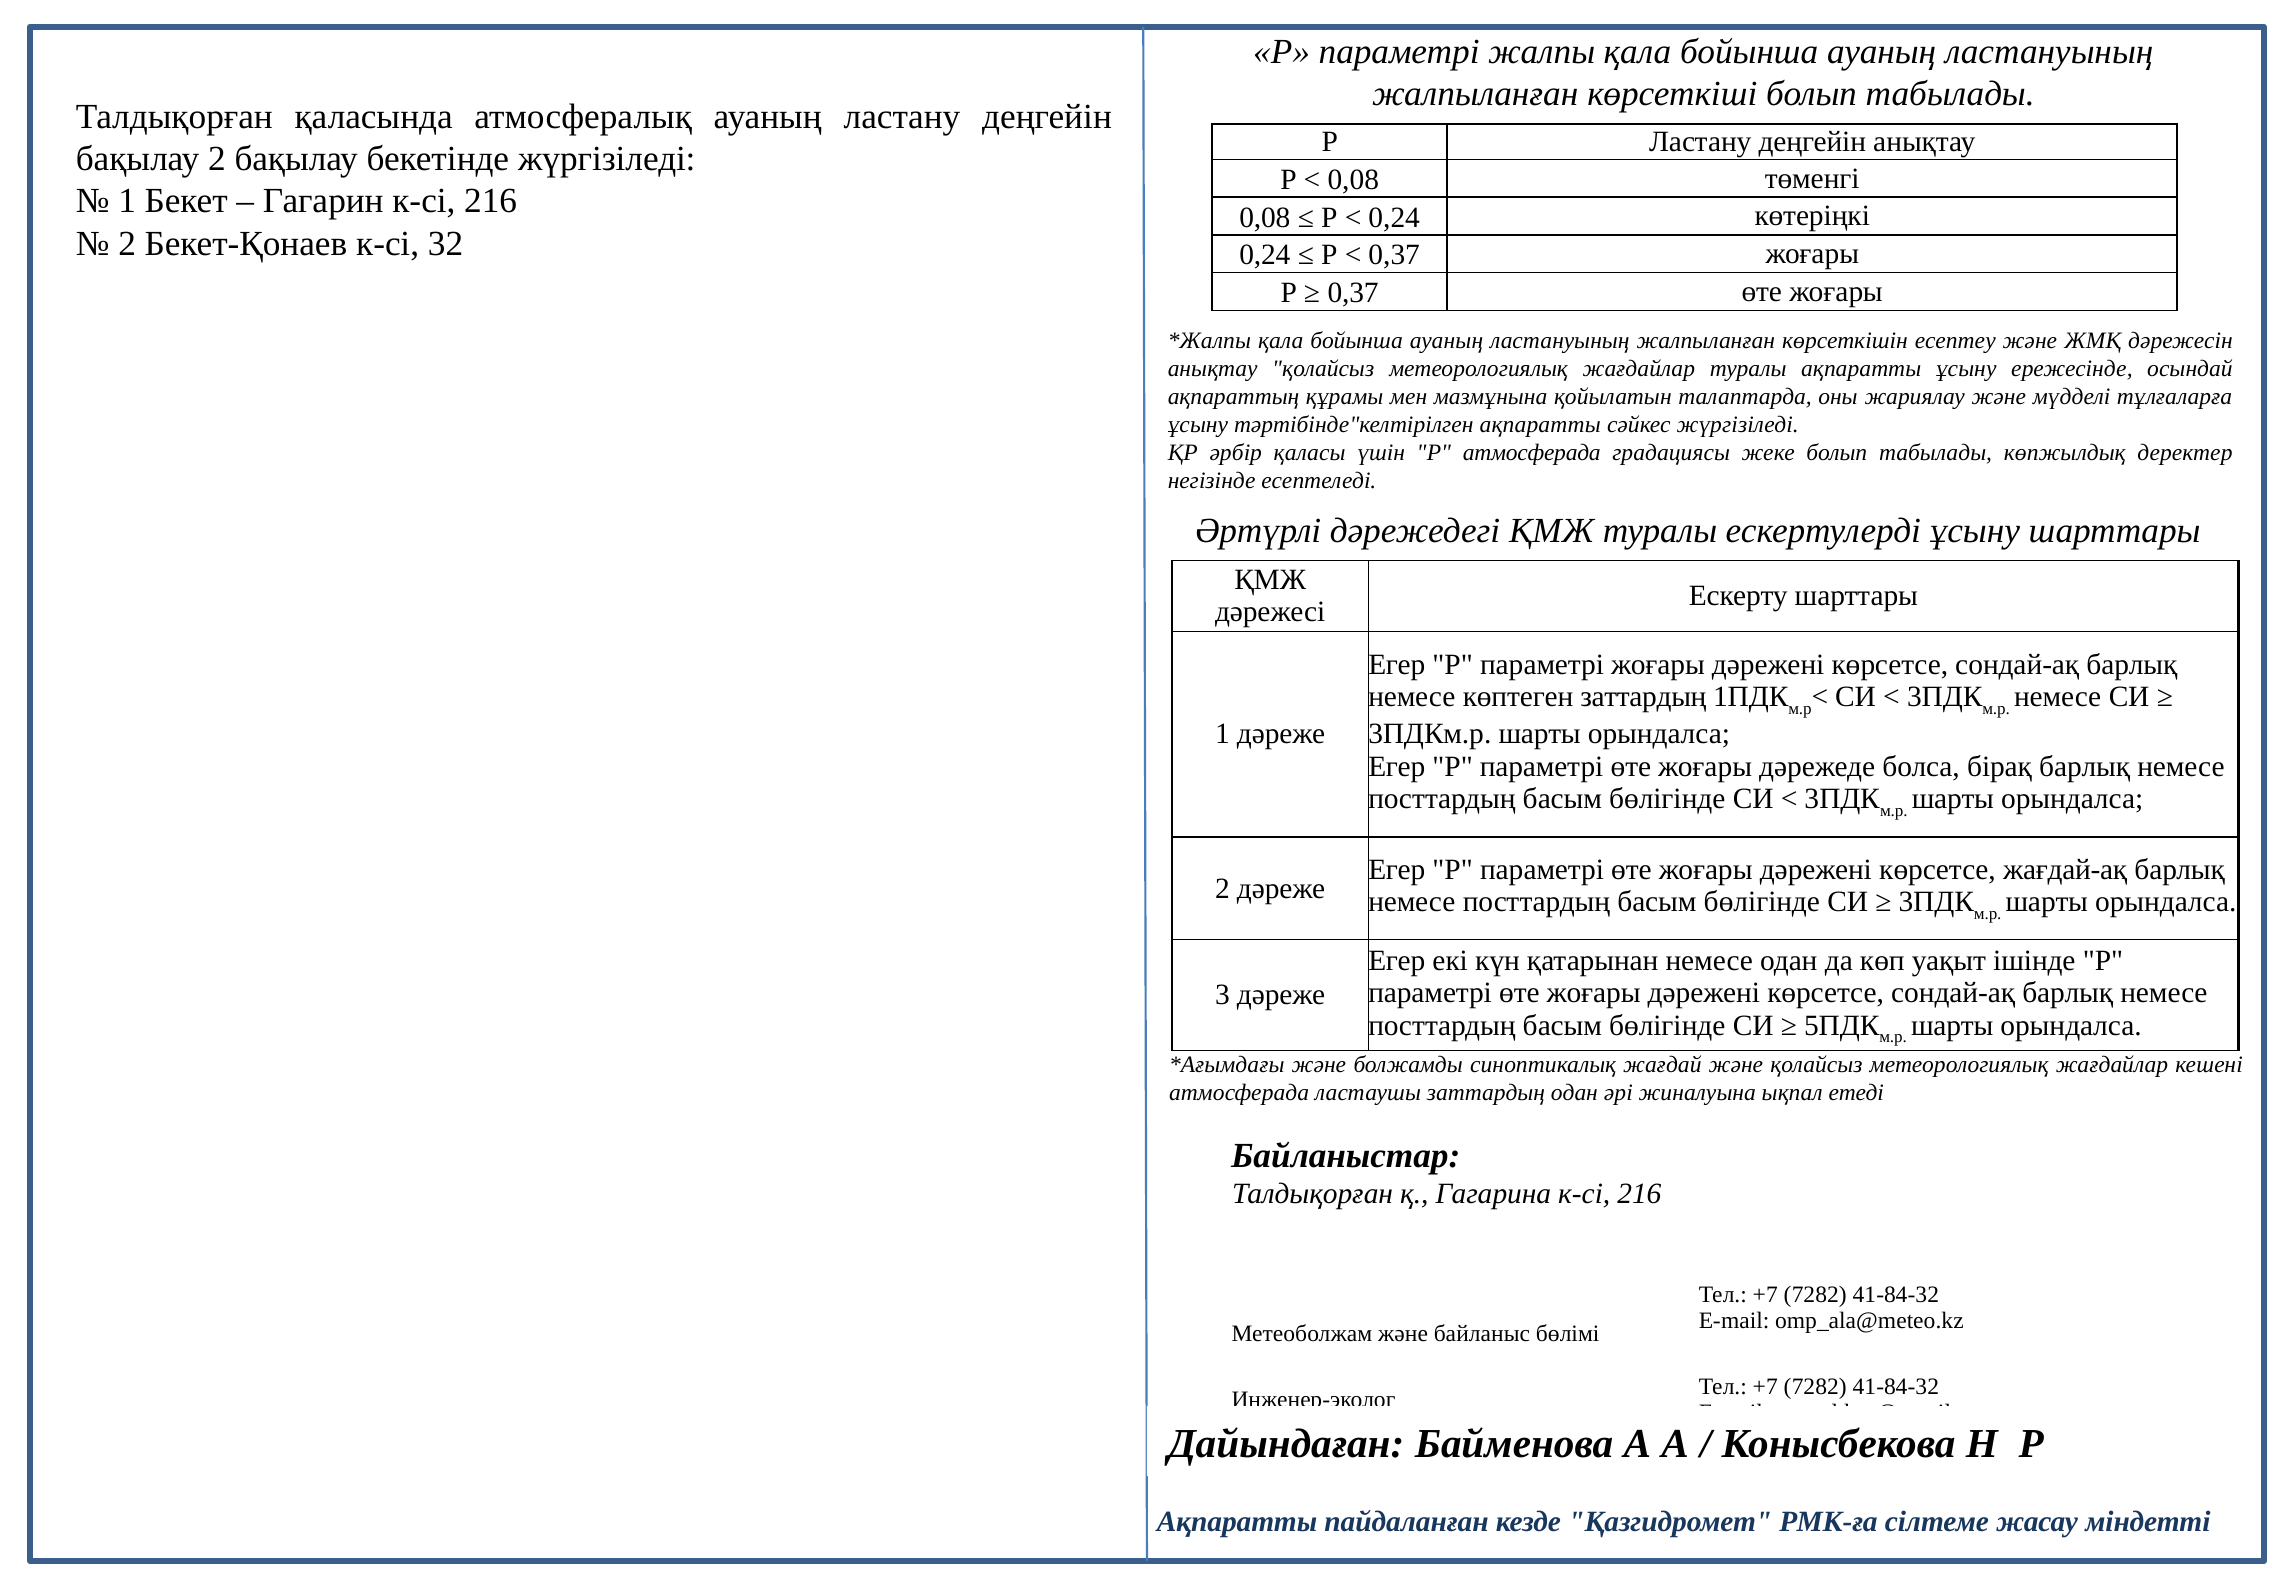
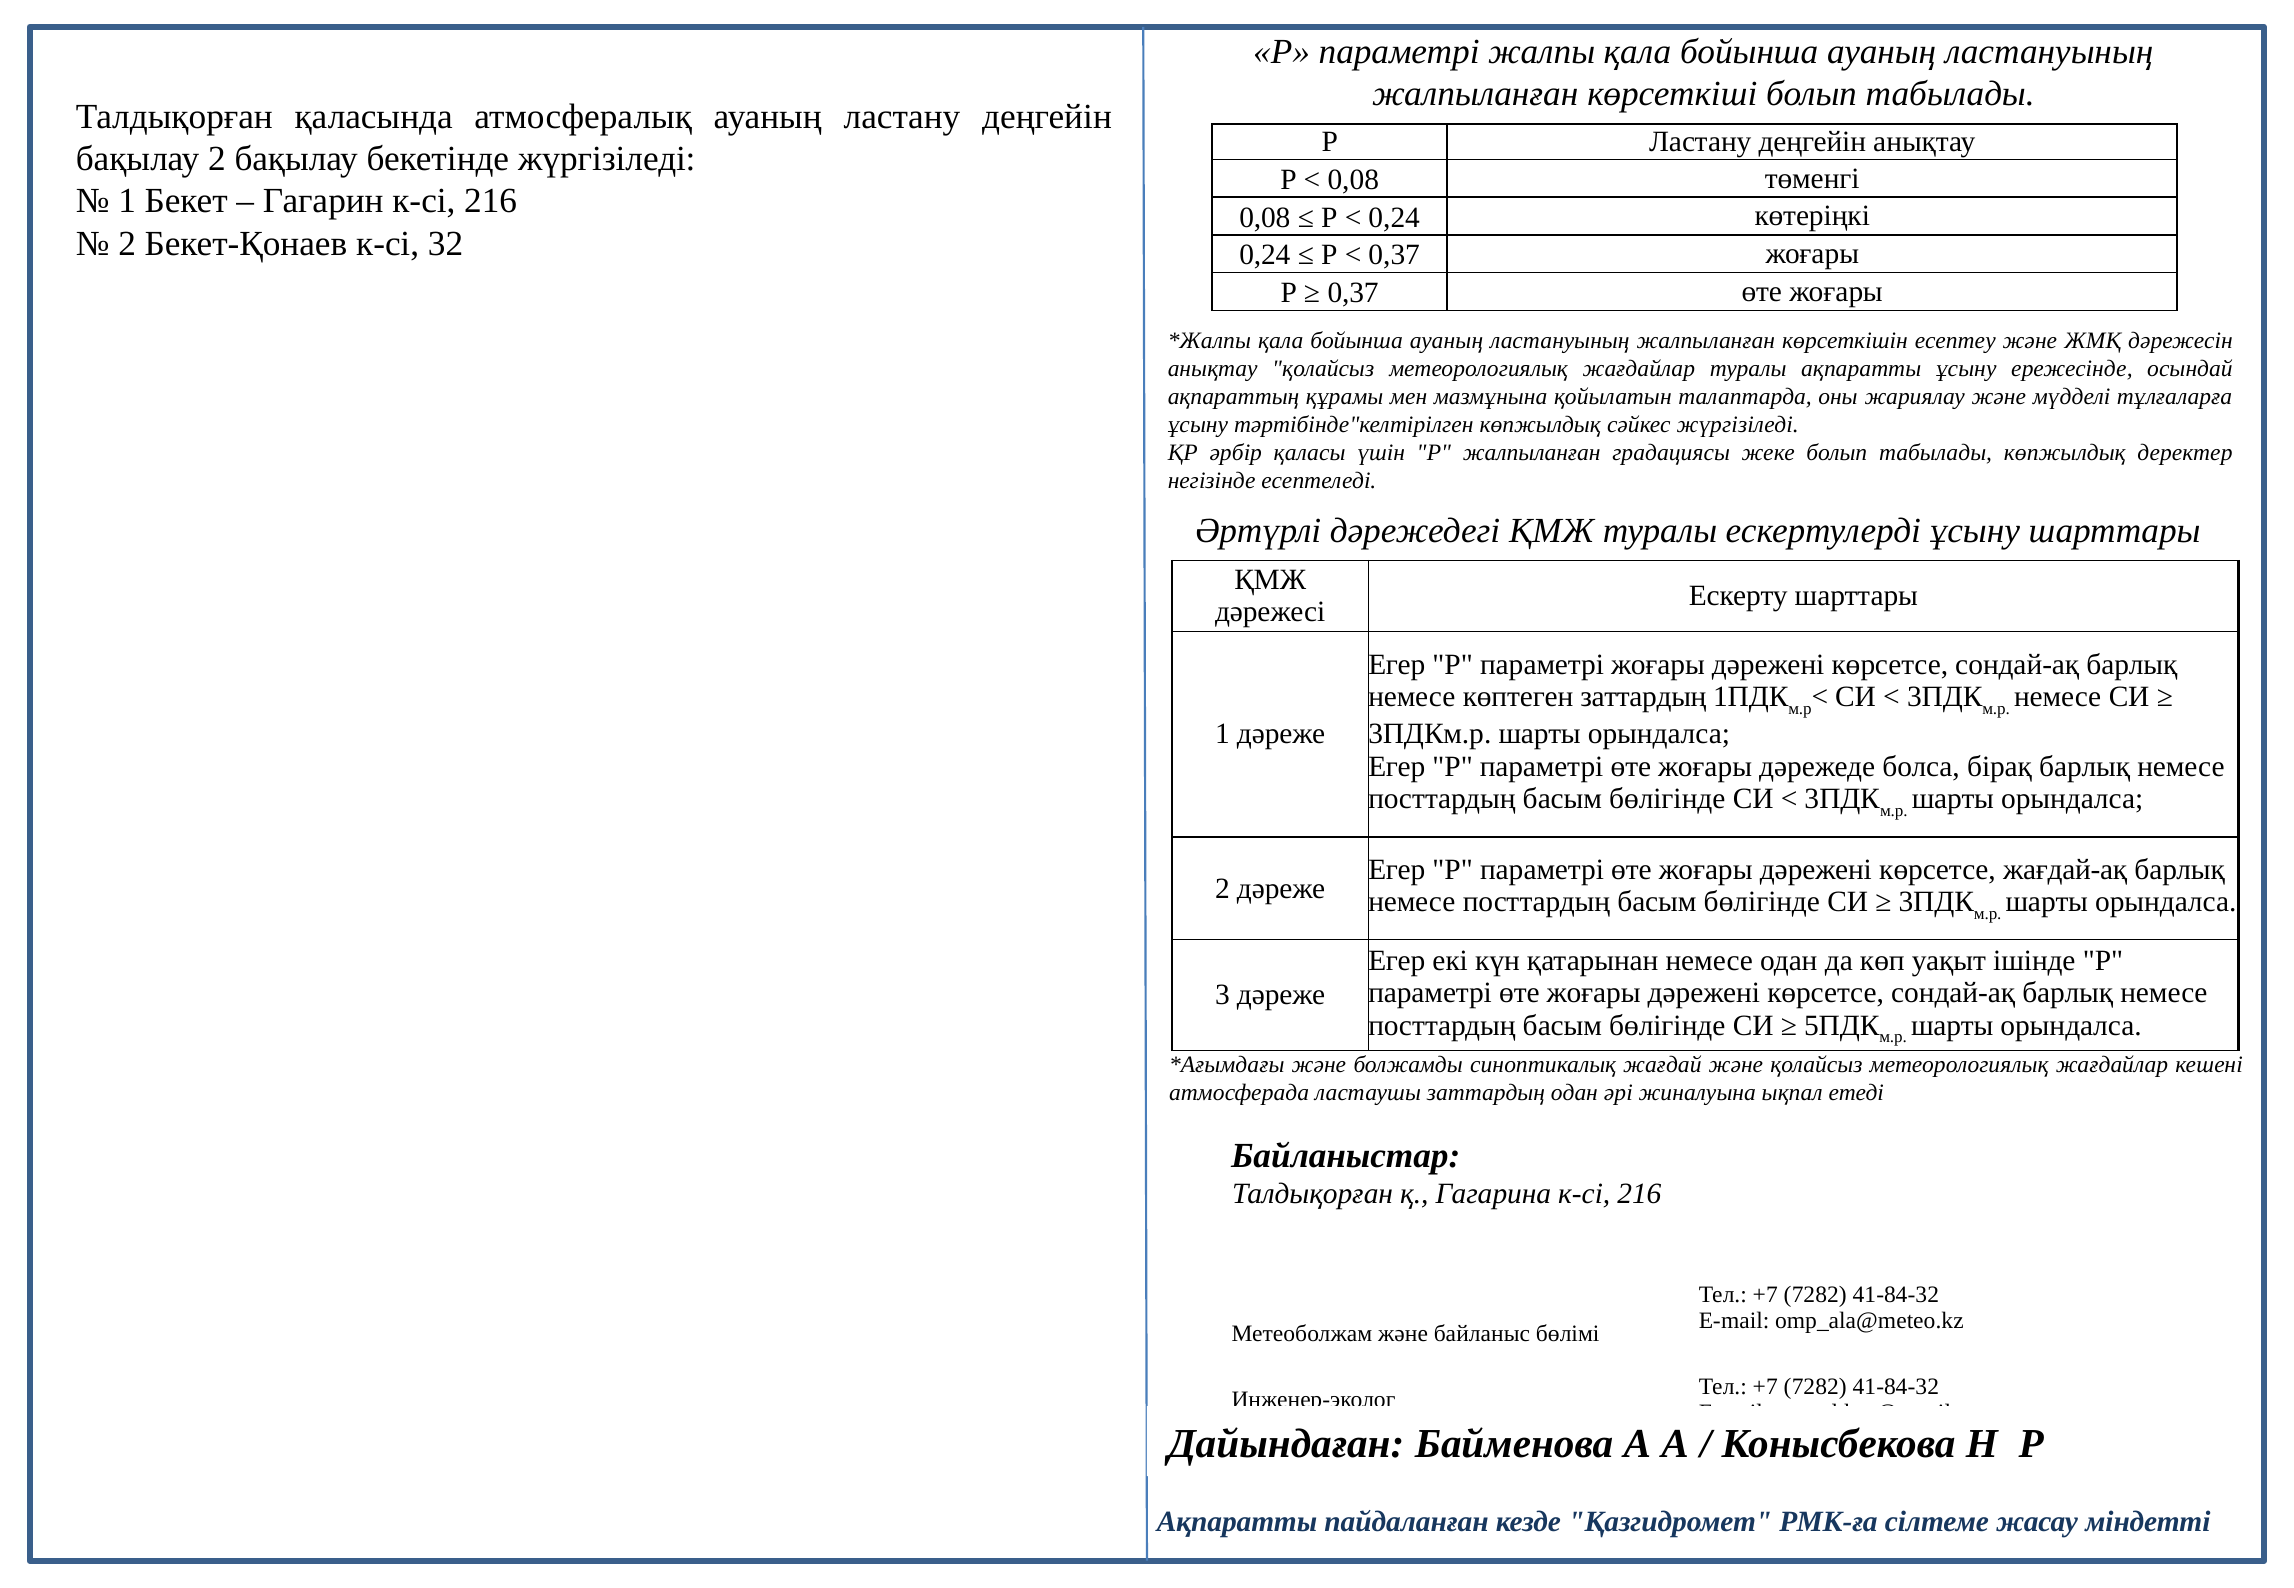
тәртібінде"келтірілген ақпаратты: ақпаратты -> көпжылдық (1540, 425)
Р атмосферада: атмосферада -> жалпыланған (1532, 453)
